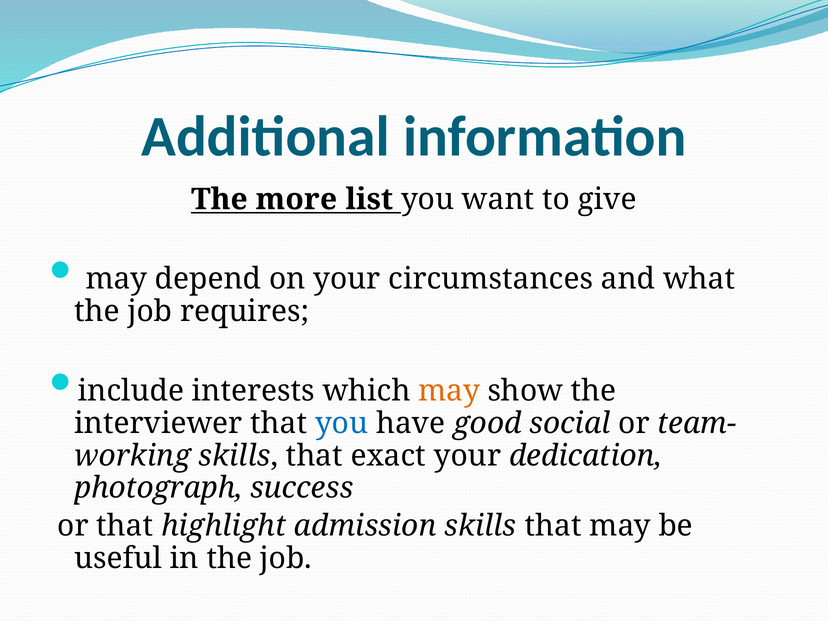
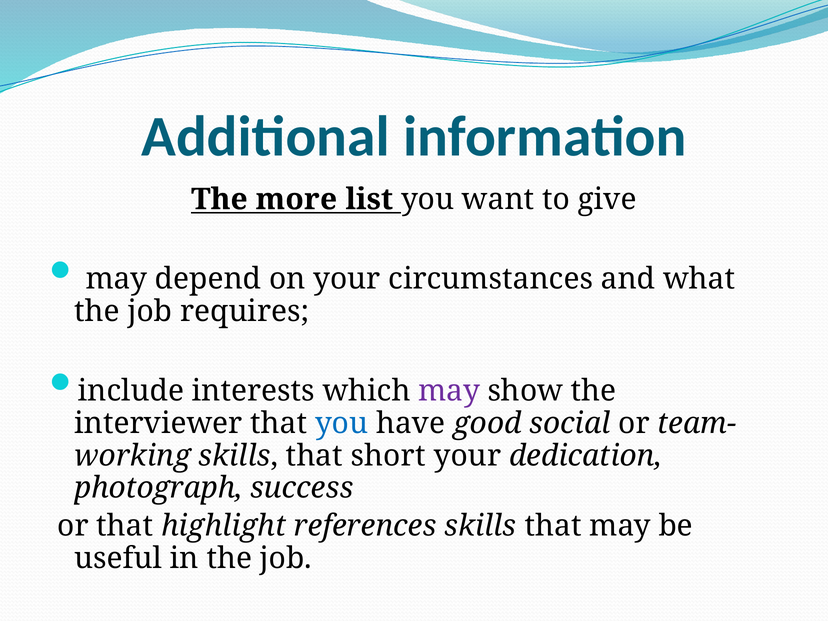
may colour: orange -> purple (449, 391)
exact: exact -> short (388, 456)
admission: admission -> references (365, 526)
